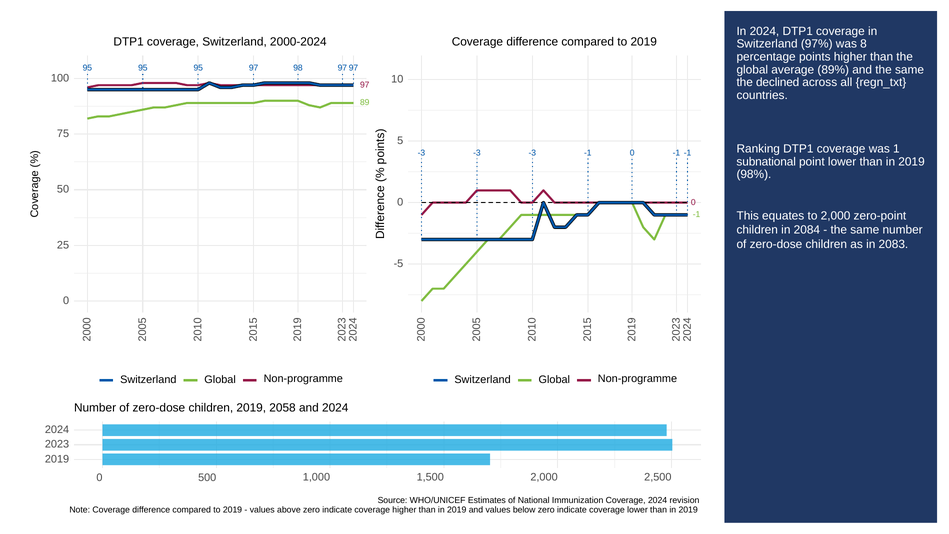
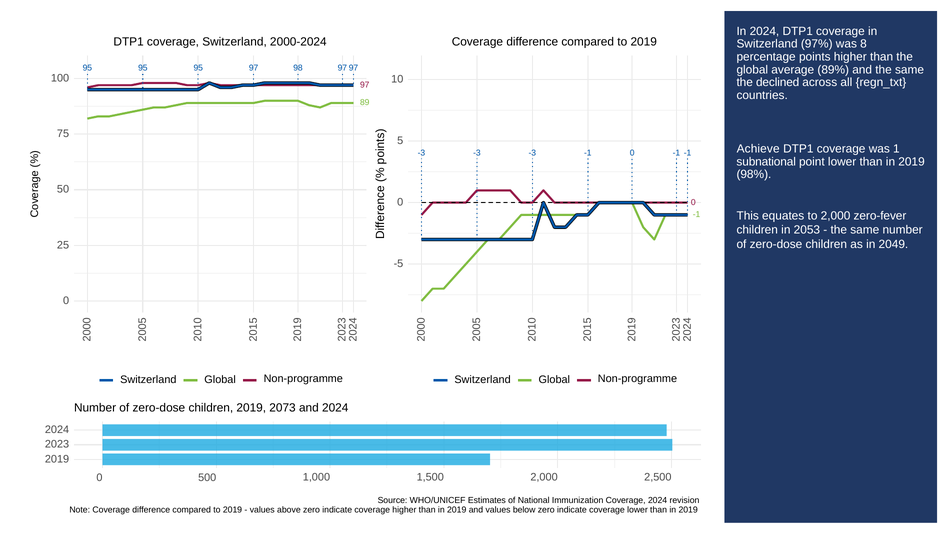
Ranking: Ranking -> Achieve (758, 149)
zero-point: zero-point -> zero-fever (880, 216)
2084: 2084 -> 2053 (807, 230)
2083: 2083 -> 2049 (893, 244)
2058: 2058 -> 2073 (283, 408)
